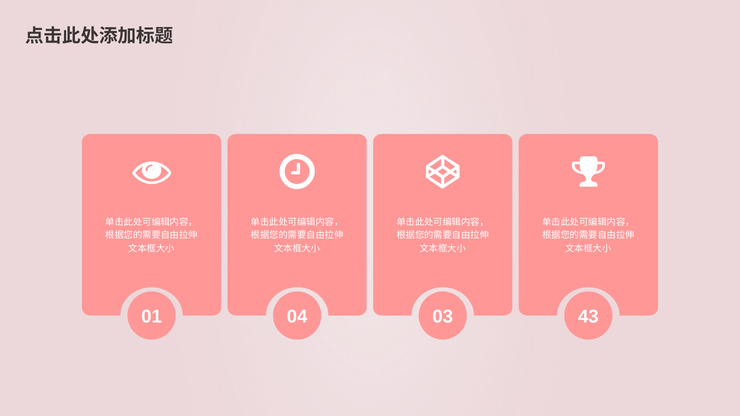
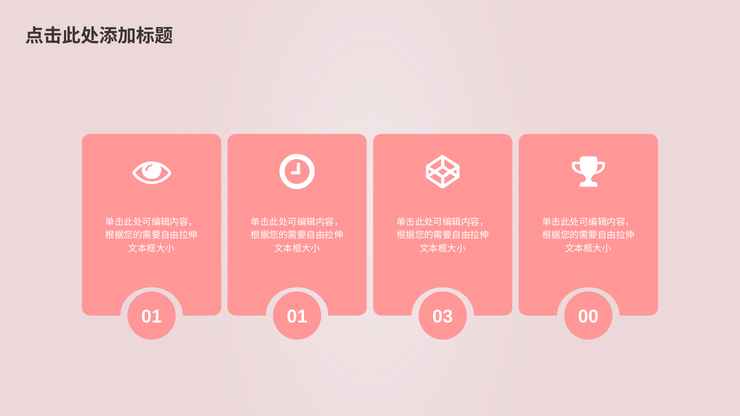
01 04: 04 -> 01 (297, 317)
43: 43 -> 00 (588, 317)
